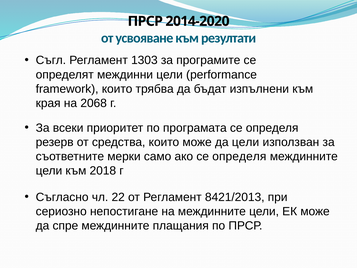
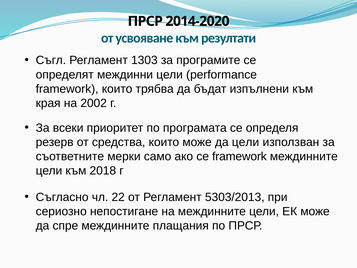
2068: 2068 -> 2002 (94, 103)
ако се определя: определя -> framework (239, 156)
8421/2013: 8421/2013 -> 5303/2013 (235, 197)
